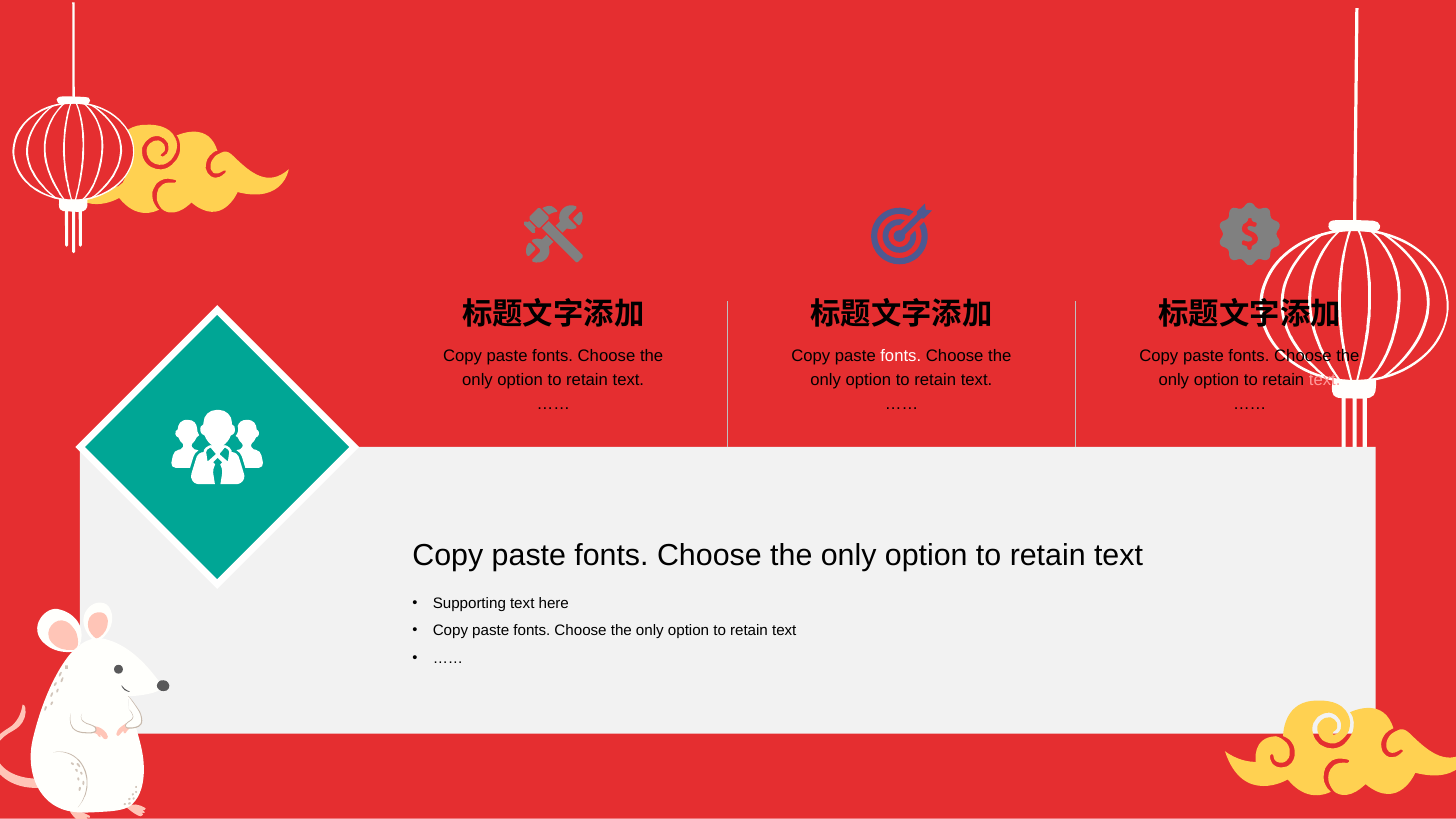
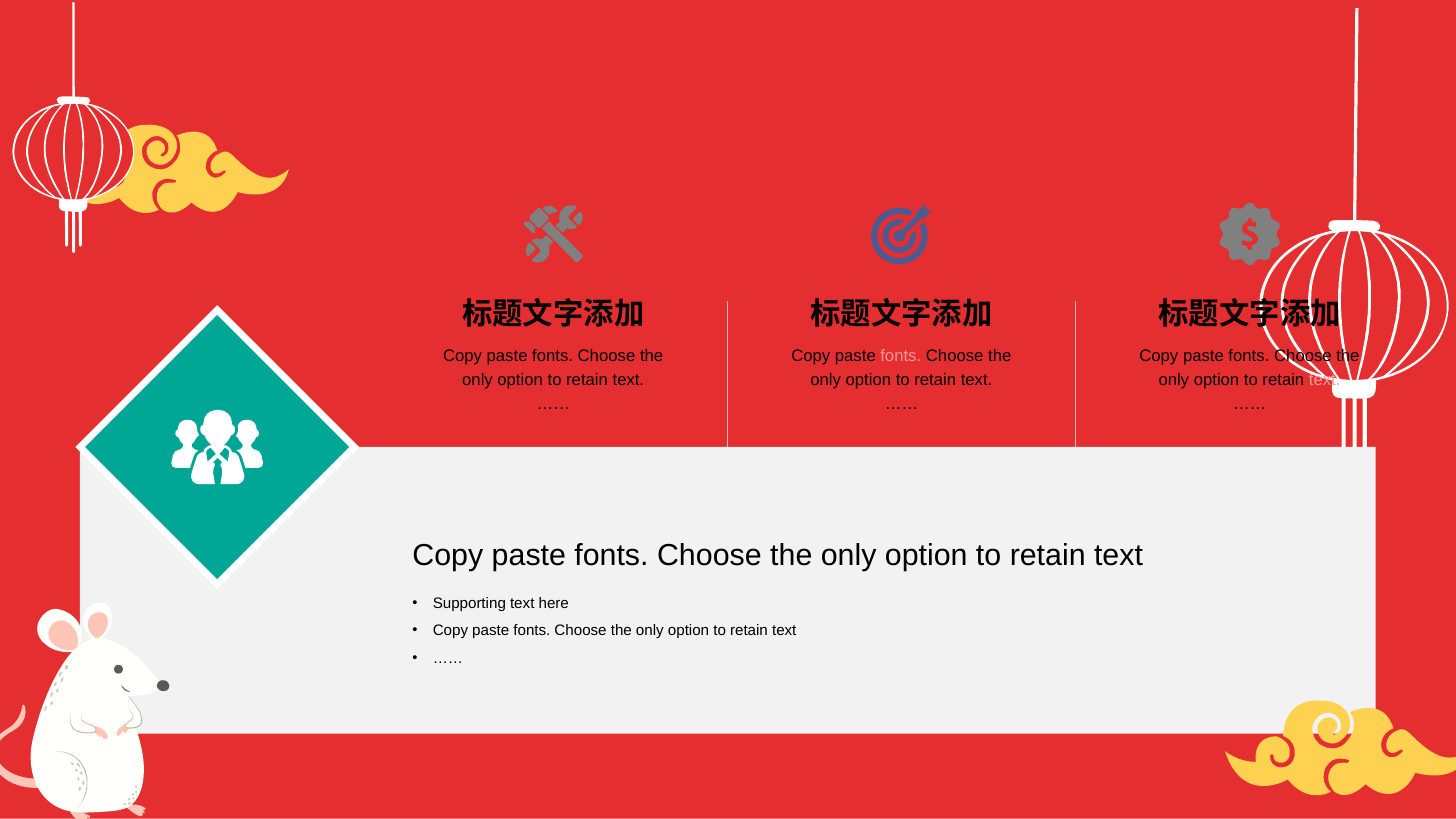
fonts colour: white -> pink (901, 356)
